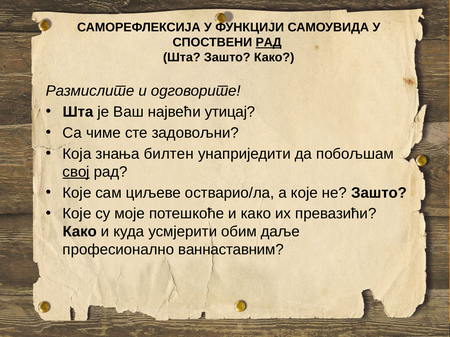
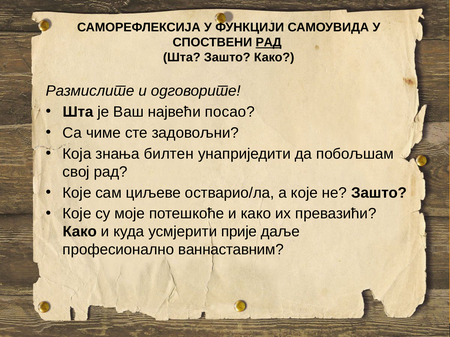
утицај: утицај -> посао (230, 112)
свој underline: present -> none (76, 172)
обим: обим -> прије (239, 232)
